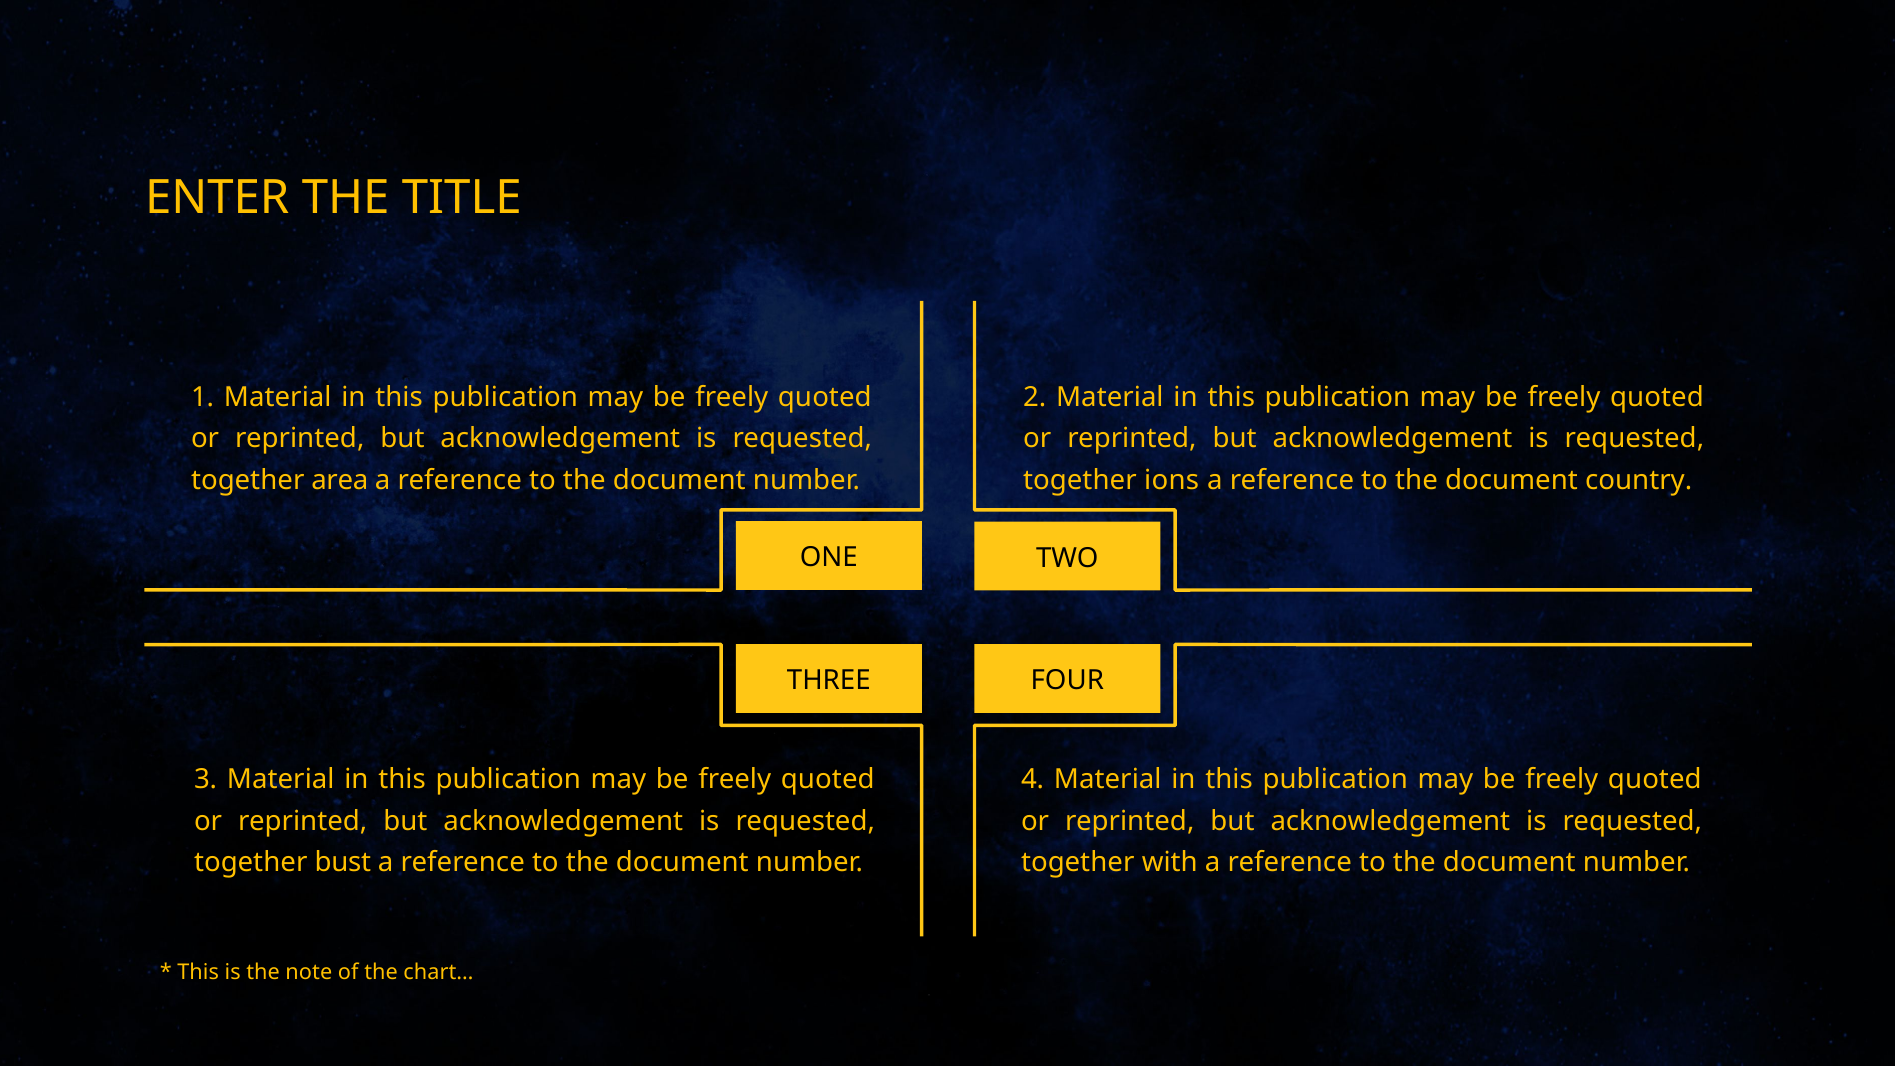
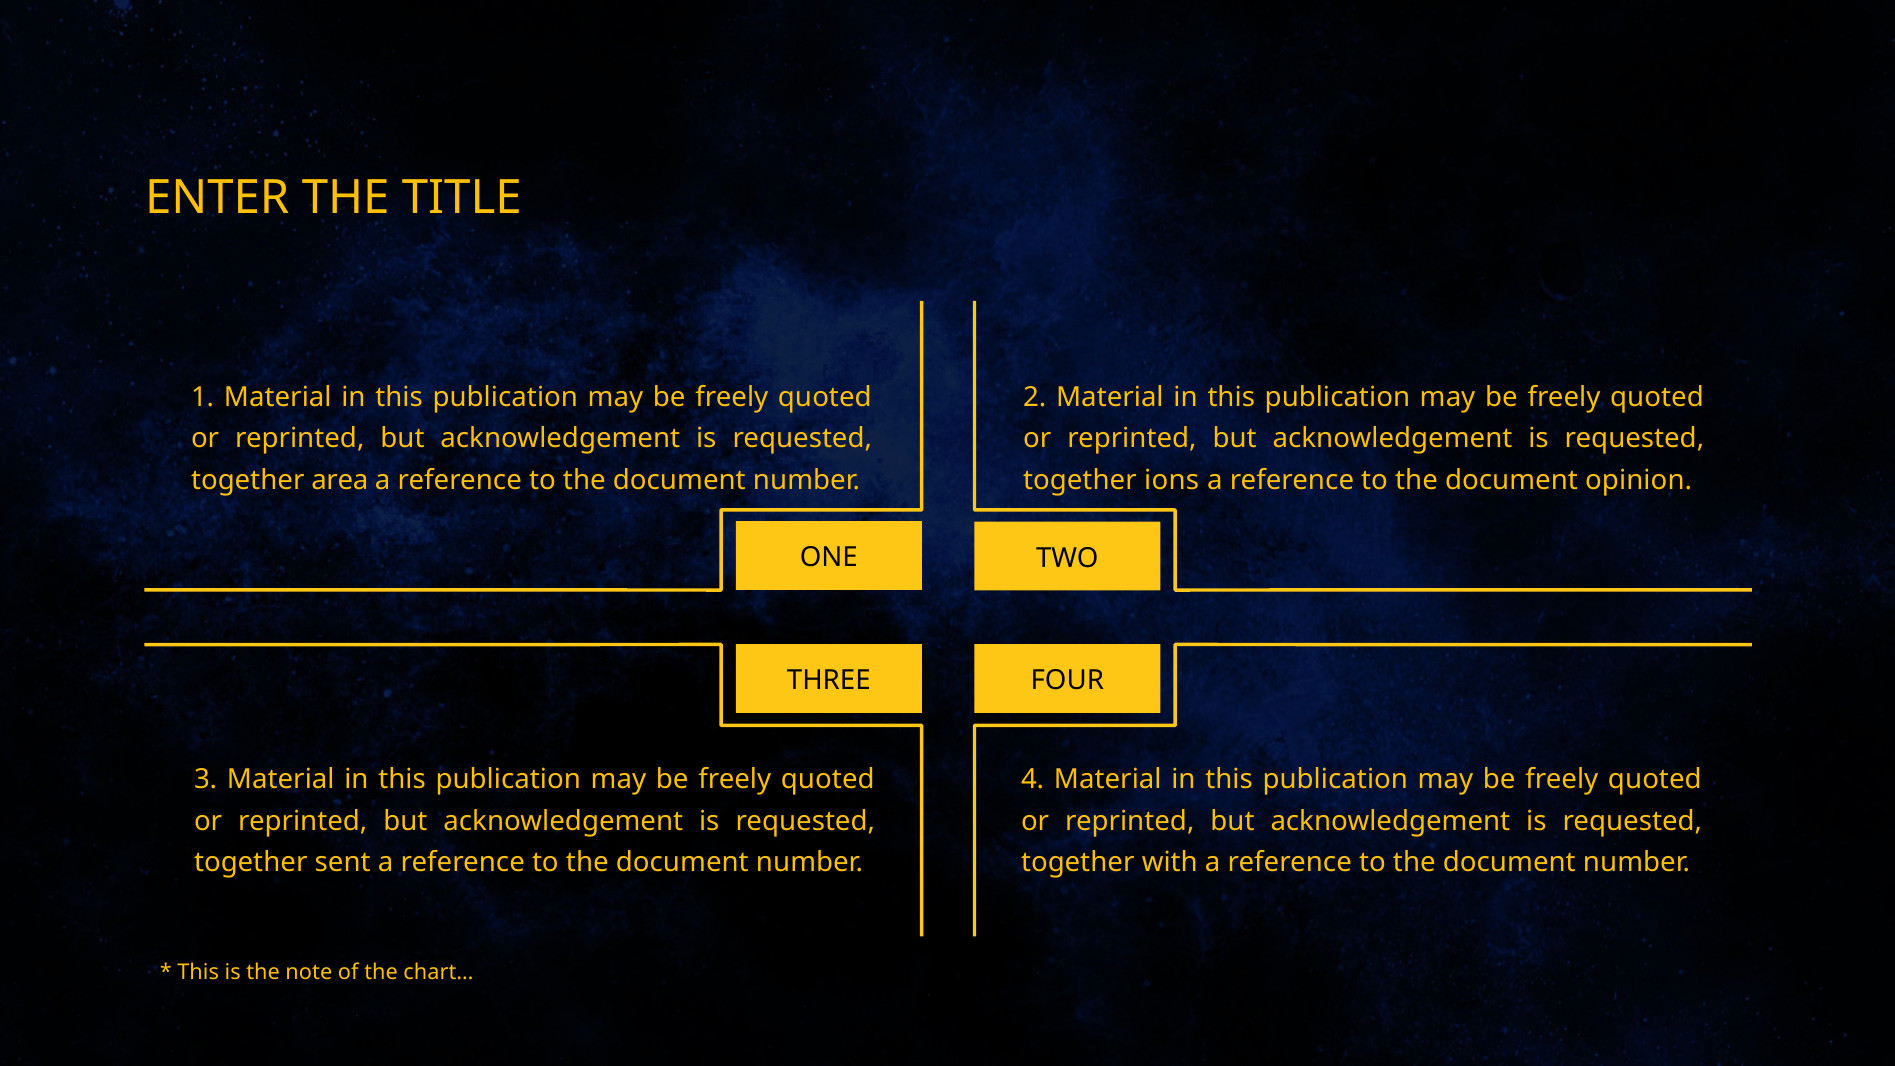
country: country -> opinion (1639, 480)
bust: bust -> sent (343, 862)
